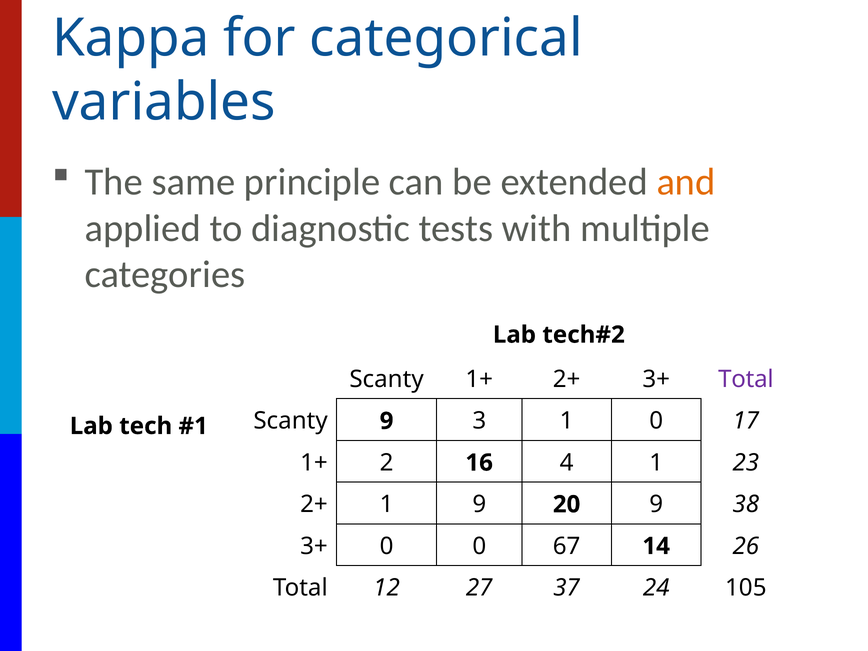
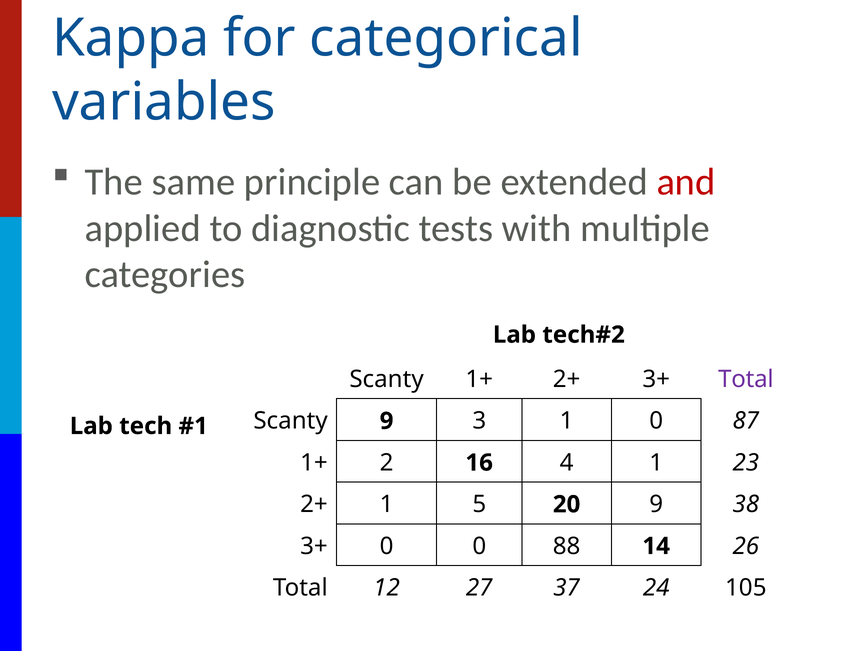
and colour: orange -> red (686, 182)
17: 17 -> 87 (746, 421)
1 9: 9 -> 5 (479, 504)
67: 67 -> 88 (567, 546)
